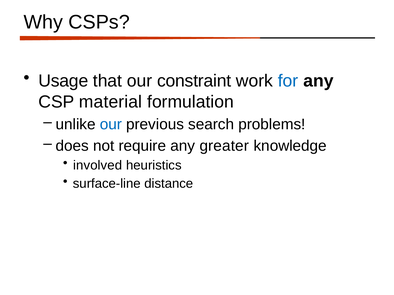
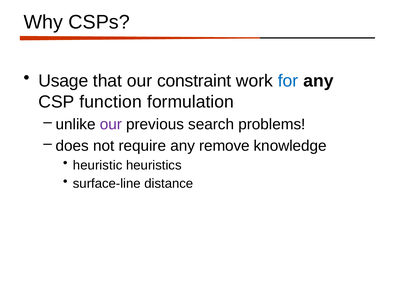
material: material -> function (111, 102)
our colour: blue -> purple (111, 125)
greater: greater -> remove (224, 146)
involved: involved -> heuristic (98, 166)
